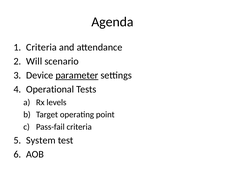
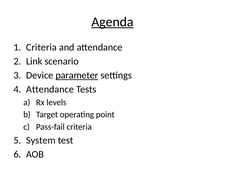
Agenda underline: none -> present (112, 22)
Will: Will -> Link (34, 61)
Operational: Operational -> Attendance (50, 89)
